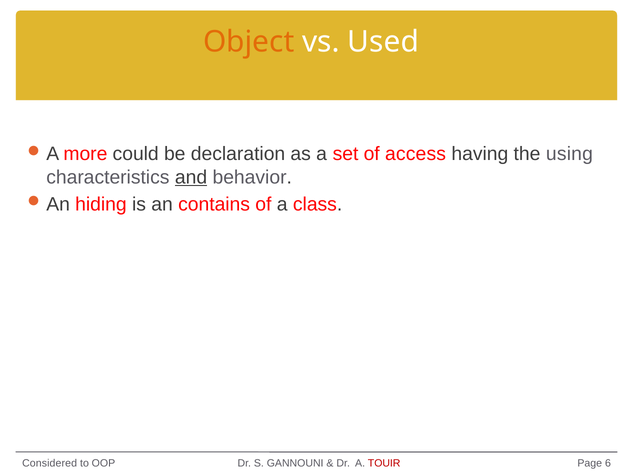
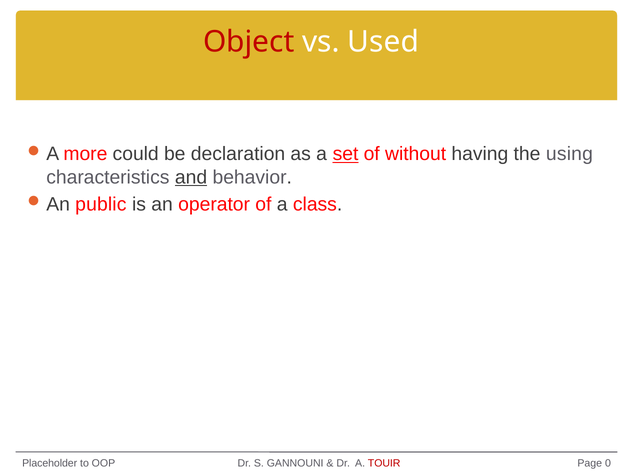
Object colour: orange -> red (249, 42)
set underline: none -> present (346, 154)
access: access -> without (416, 154)
hiding: hiding -> public (101, 204)
contains: contains -> operator (214, 204)
Considered: Considered -> Placeholder (50, 463)
6: 6 -> 0 (608, 463)
